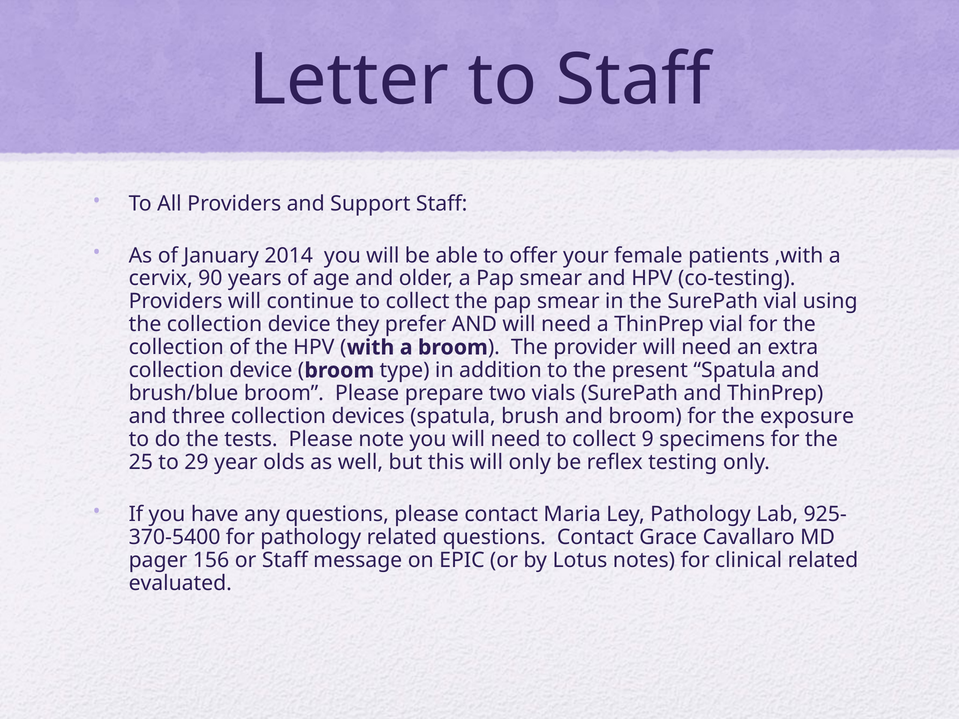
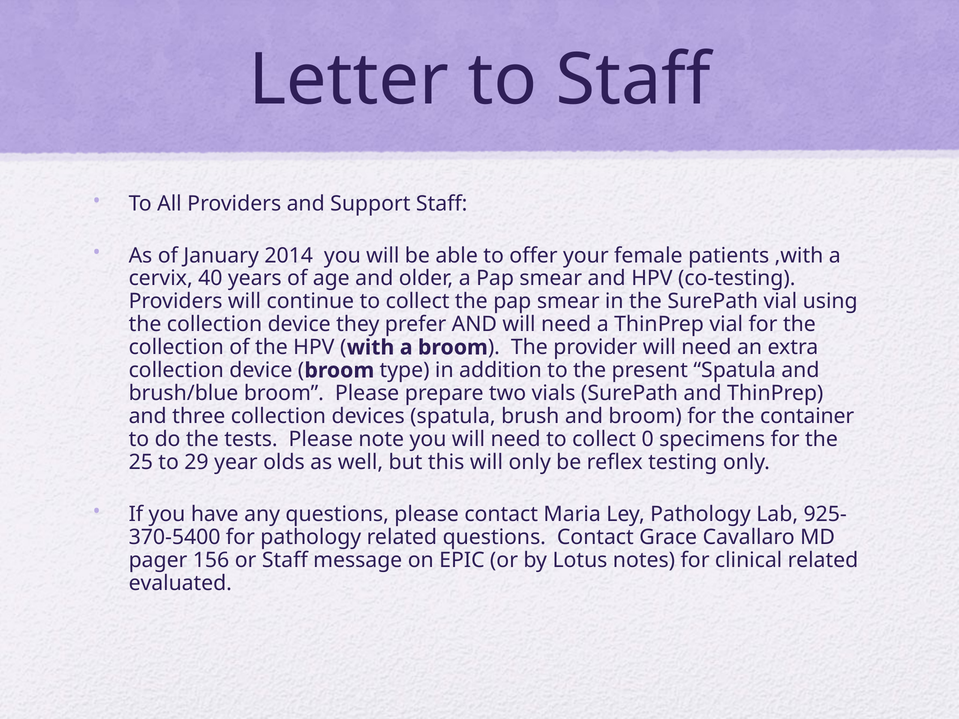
90: 90 -> 40 (210, 279)
exposure: exposure -> container (807, 417)
9: 9 -> 0 (648, 440)
